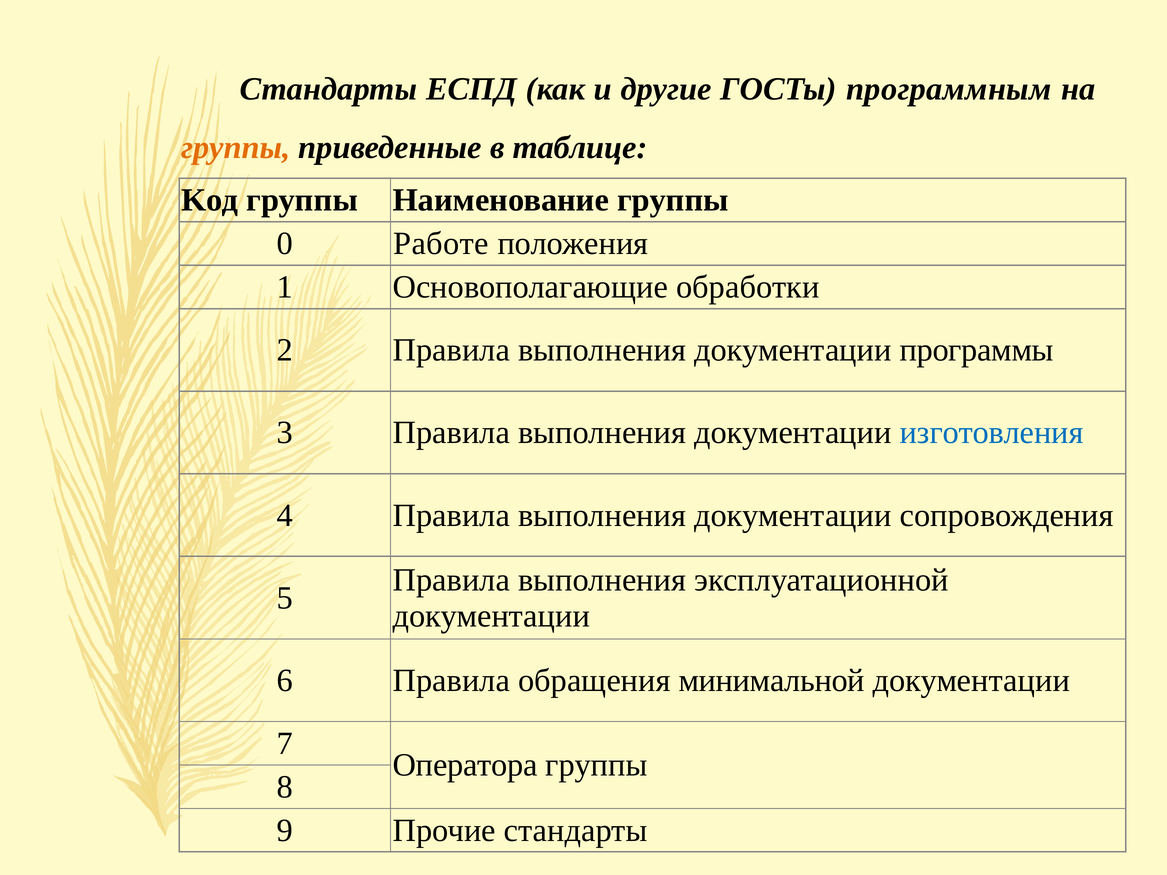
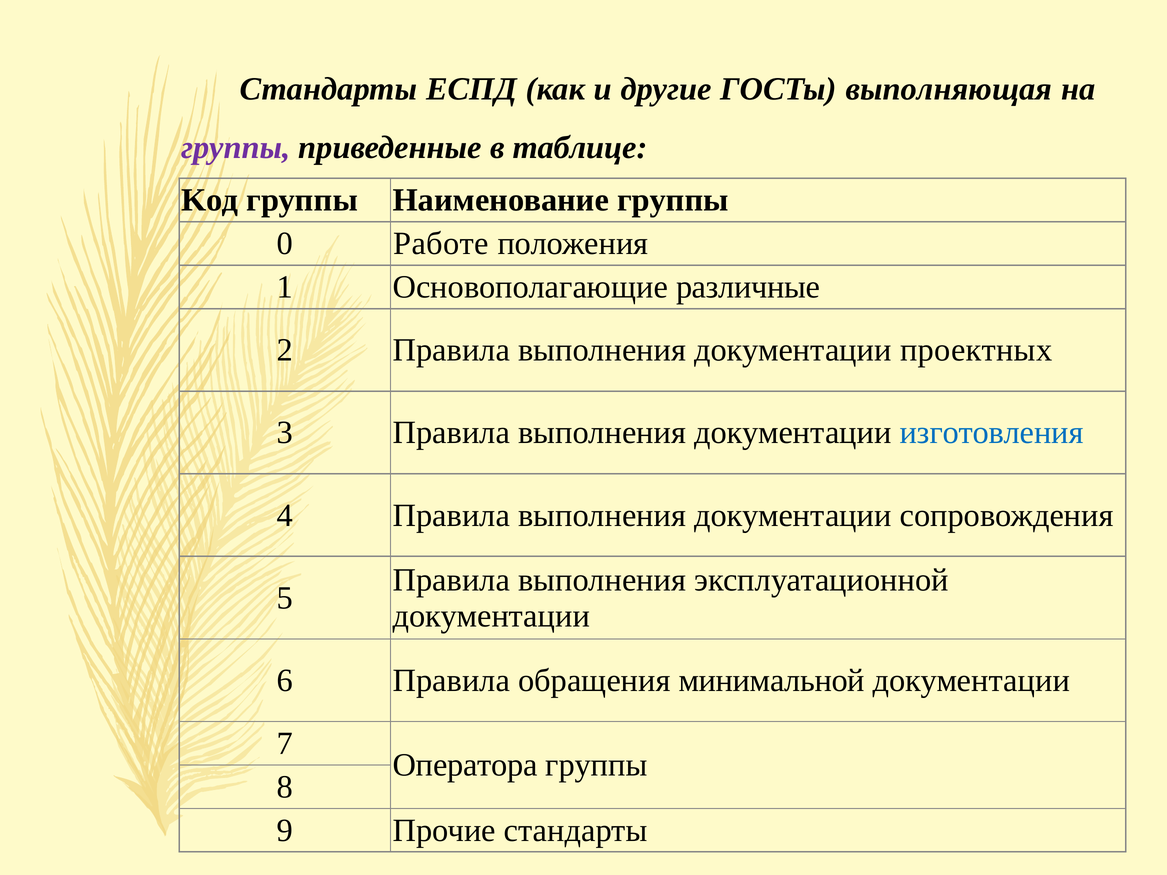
программным: программным -> выполняющая (949, 89)
группы colour: orange -> purple (236, 148)
обработки: обработки -> различные (748, 287)
программы: программы -> проектных (976, 350)
